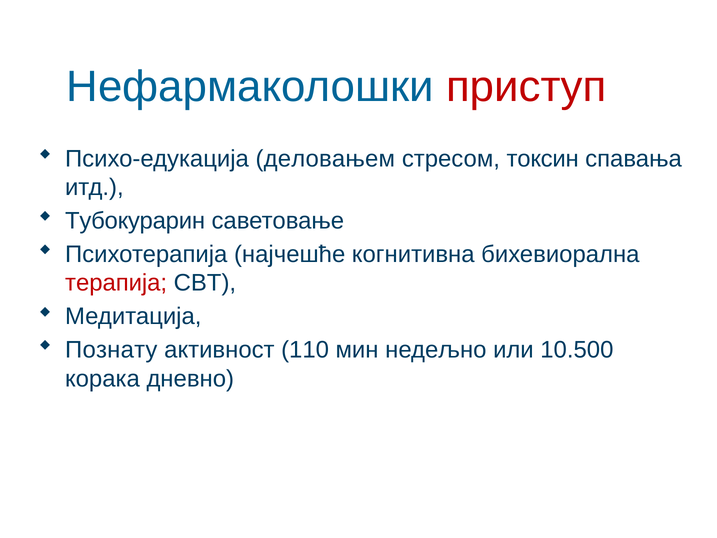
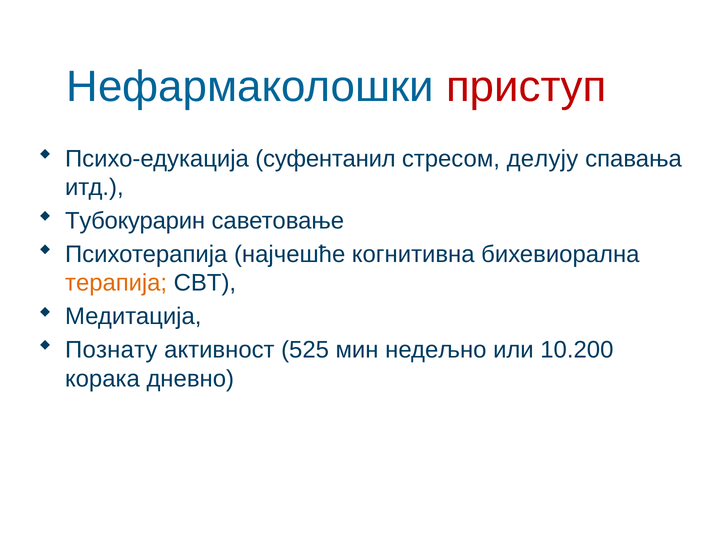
деловањем: деловањем -> суфентанил (325, 159)
токсин: токсин -> делују (542, 159)
терапија colour: red -> orange (116, 283)
110: 110 -> 525 (305, 350)
10.500: 10.500 -> 10.200 (577, 350)
